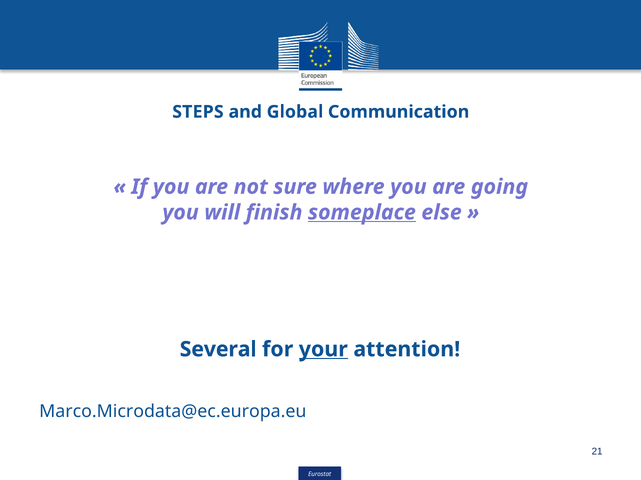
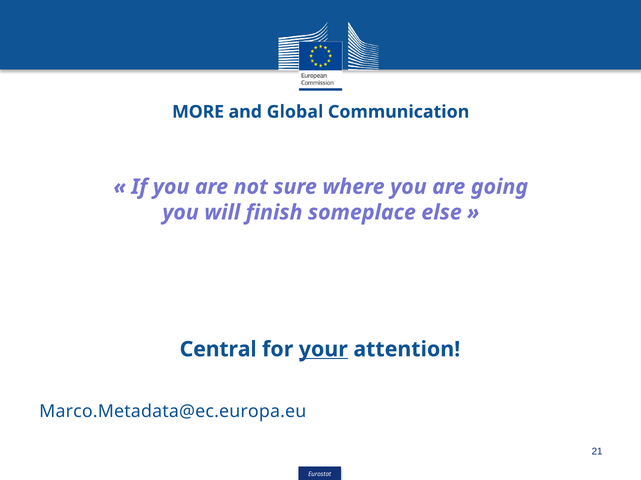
STEPS: STEPS -> MORE (198, 112)
someplace underline: present -> none (362, 213)
Several: Several -> Central (218, 350)
Marco.Microdata@ec.europa.eu: Marco.Microdata@ec.europa.eu -> Marco.Metadata@ec.europa.eu (173, 412)
